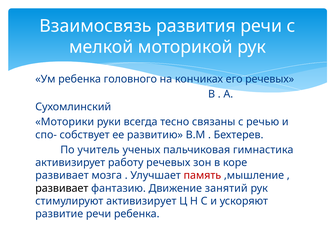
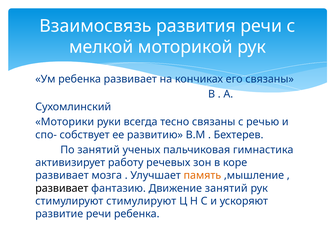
ребенка головного: головного -> развивает (130, 79)
его речевых: речевых -> связаны (270, 79)
По учитель: учитель -> занятий (99, 150)
память colour: red -> orange (202, 176)
стимулируют активизирует: активизирует -> стимулируют (141, 201)
